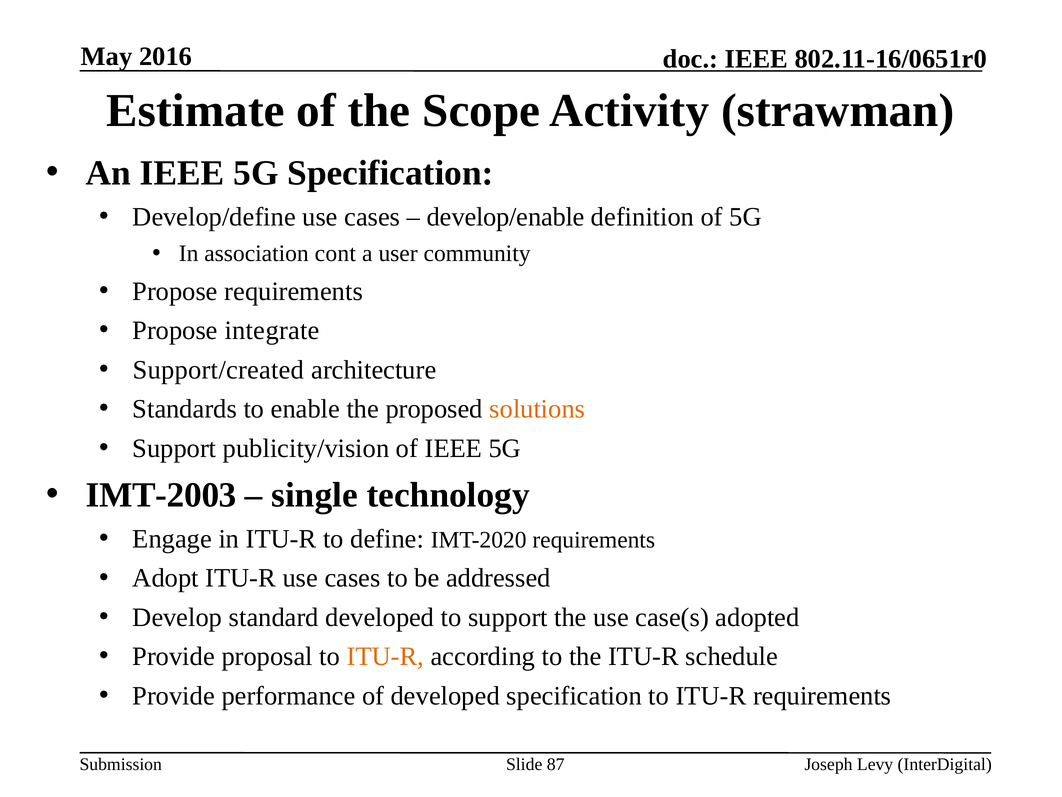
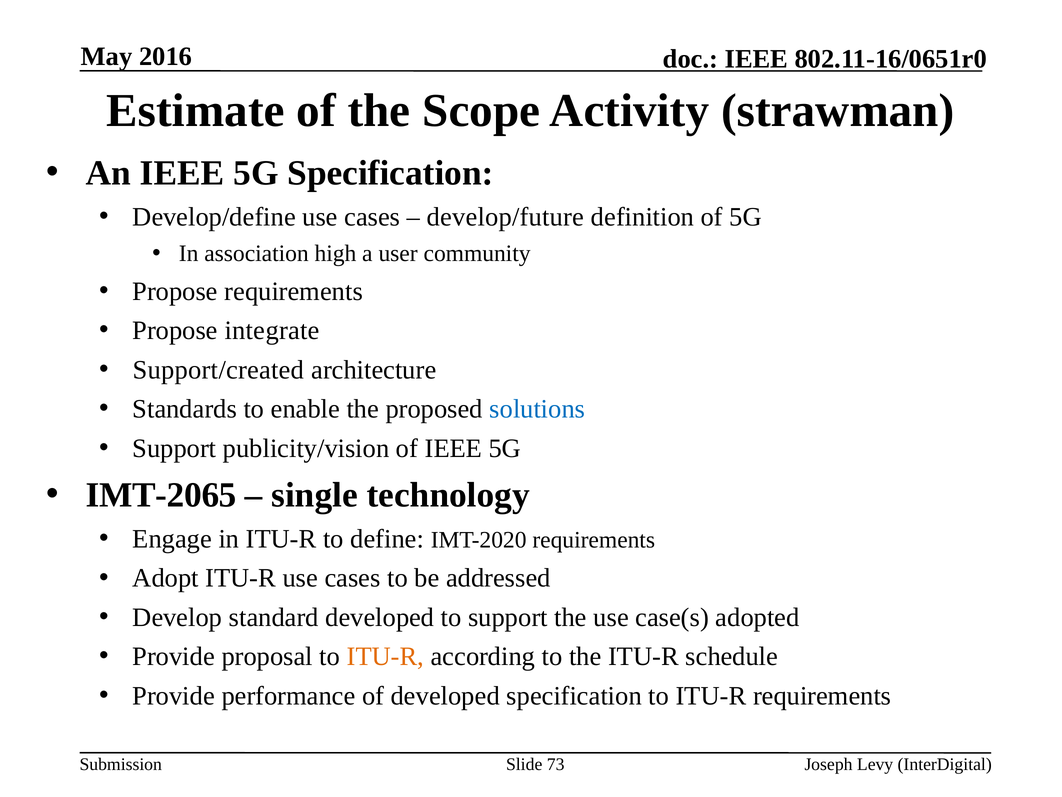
develop/enable: develop/enable -> develop/future (506, 217)
cont: cont -> high (335, 253)
solutions colour: orange -> blue (537, 409)
IMT-2003: IMT-2003 -> IMT-2065 (161, 495)
87: 87 -> 73 (556, 764)
